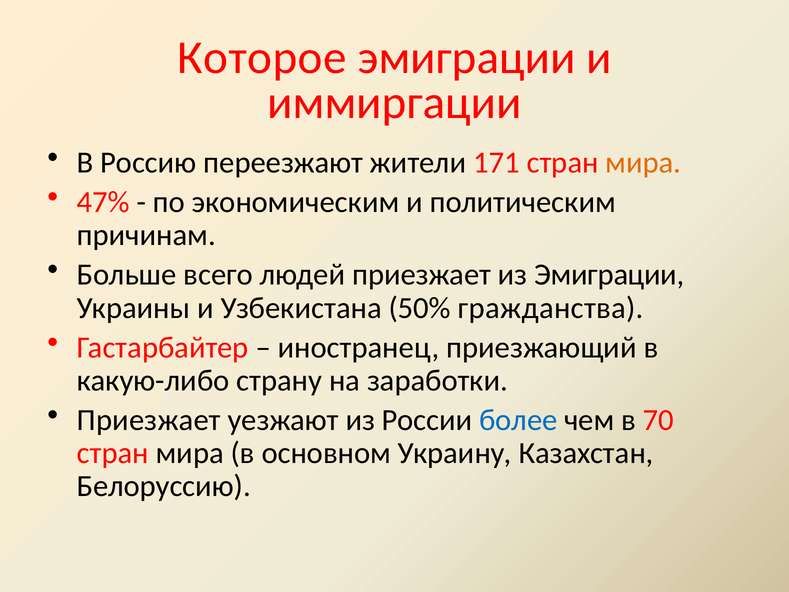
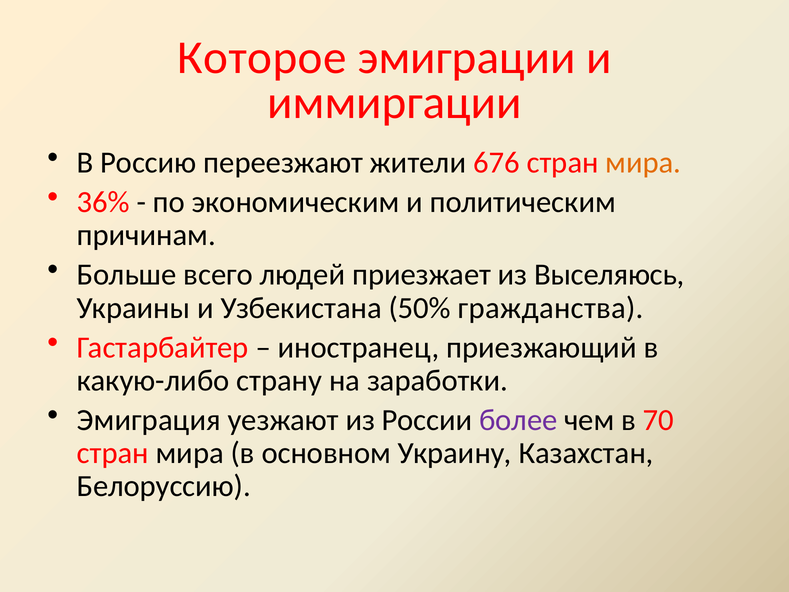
171: 171 -> 676 (496, 163)
47%: 47% -> 36% (103, 202)
из Эмиграции: Эмиграции -> Выселяюсь (609, 275)
Приезжает: Приезжает -> Эмиграция (149, 420)
более colour: blue -> purple (518, 420)
